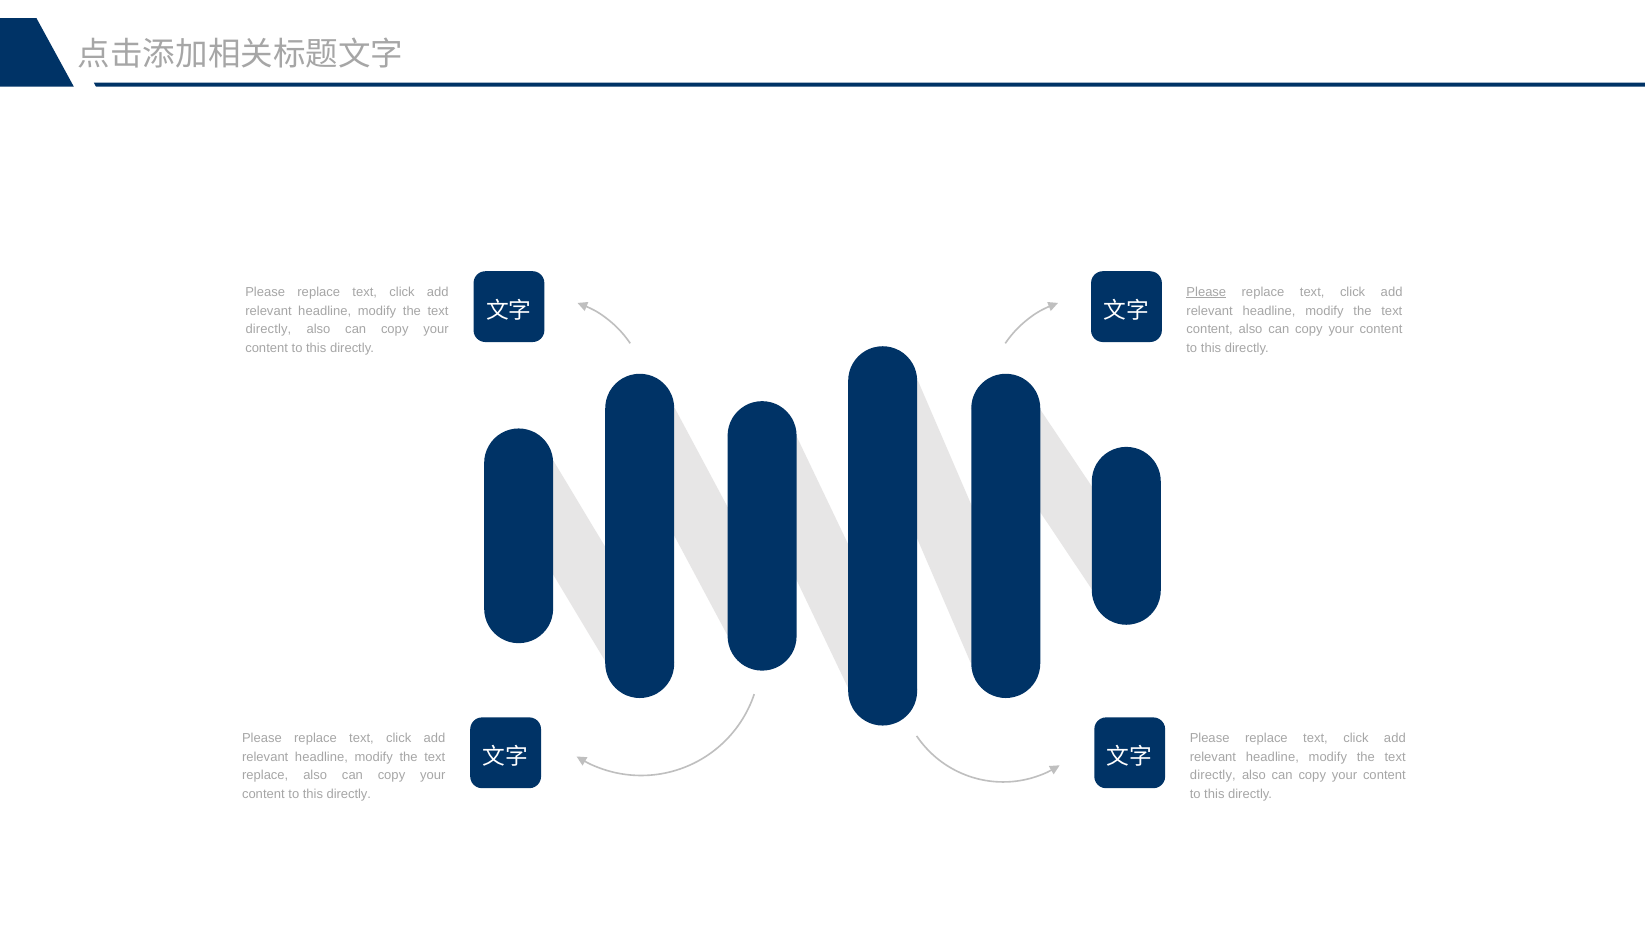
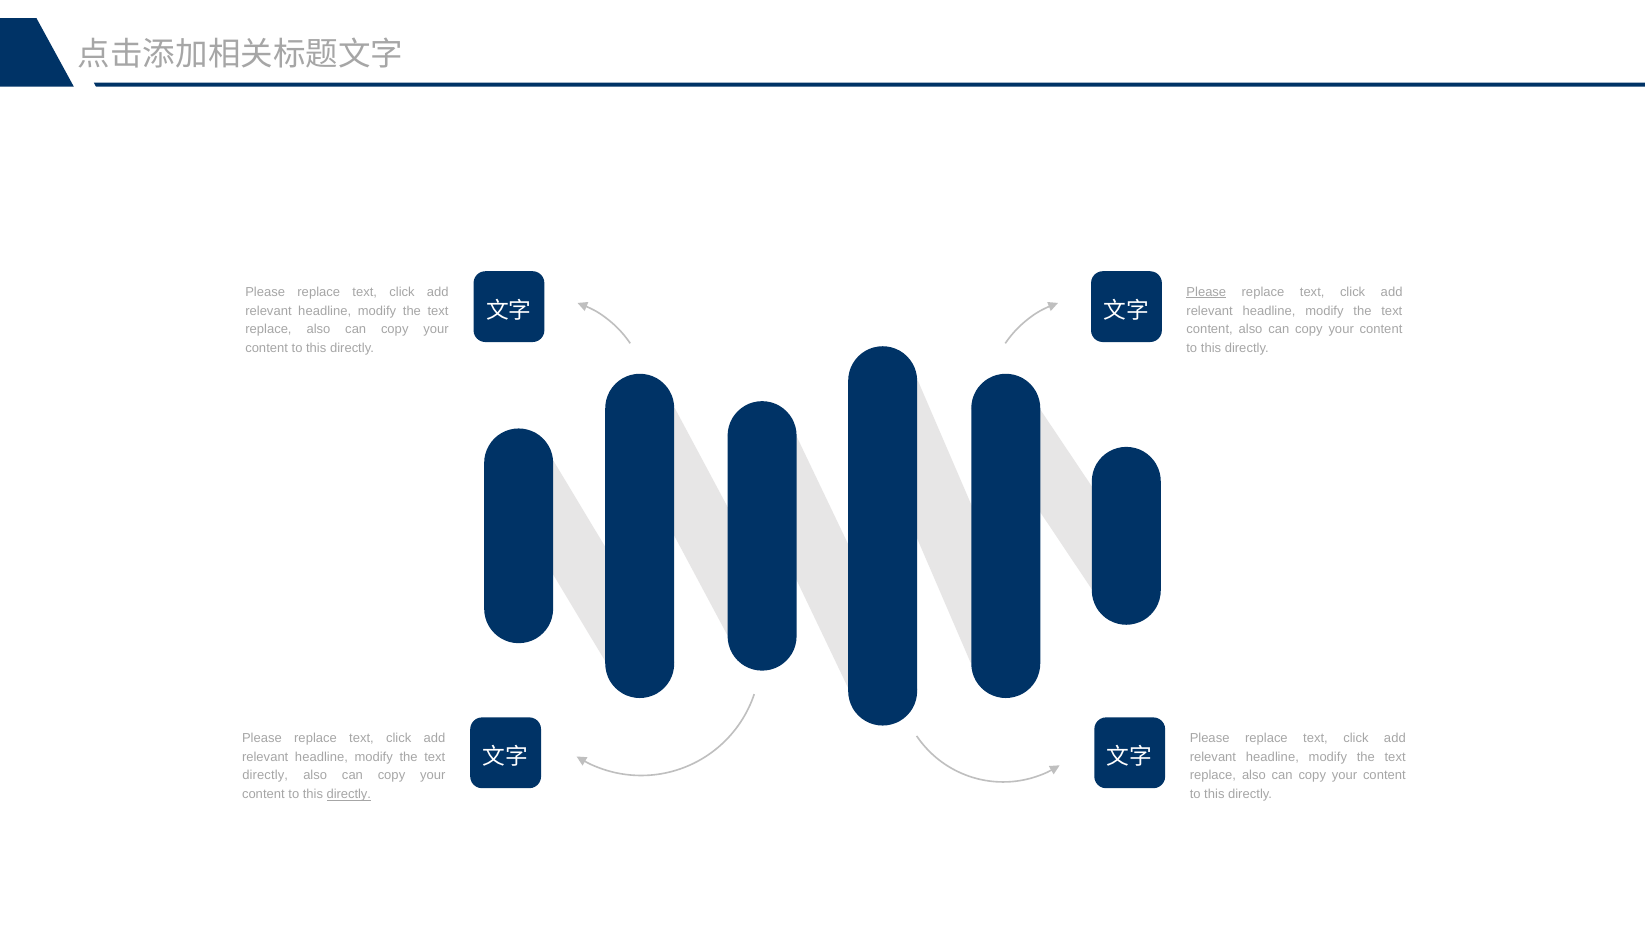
directly: directly -> replace (268, 330)
replace: replace -> directly (265, 776)
directly: directly -> replace (1213, 776)
directly underline: none -> present (349, 795)
